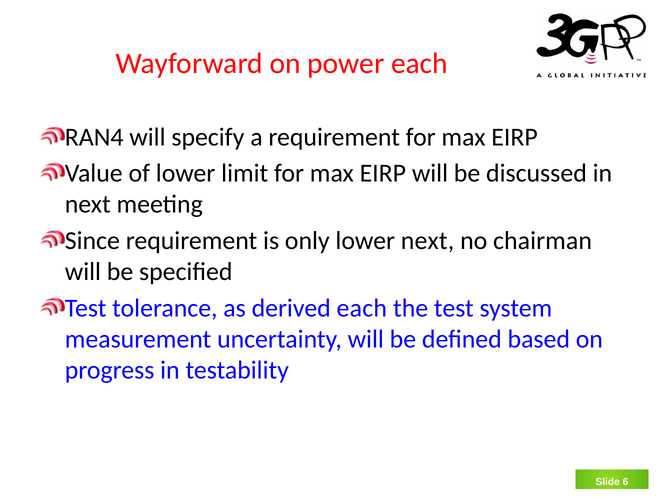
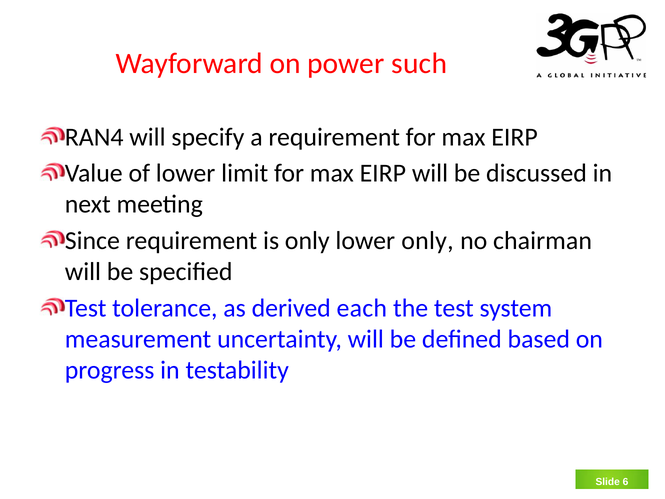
power each: each -> such (419, 64)
lower next: next -> only (427, 241)
